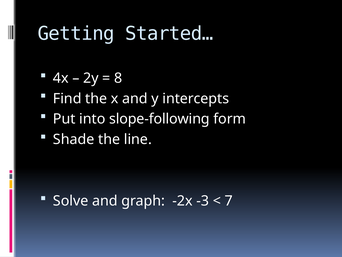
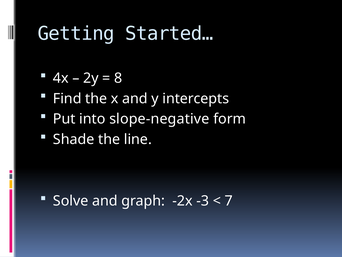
slope-following: slope-following -> slope-negative (159, 119)
